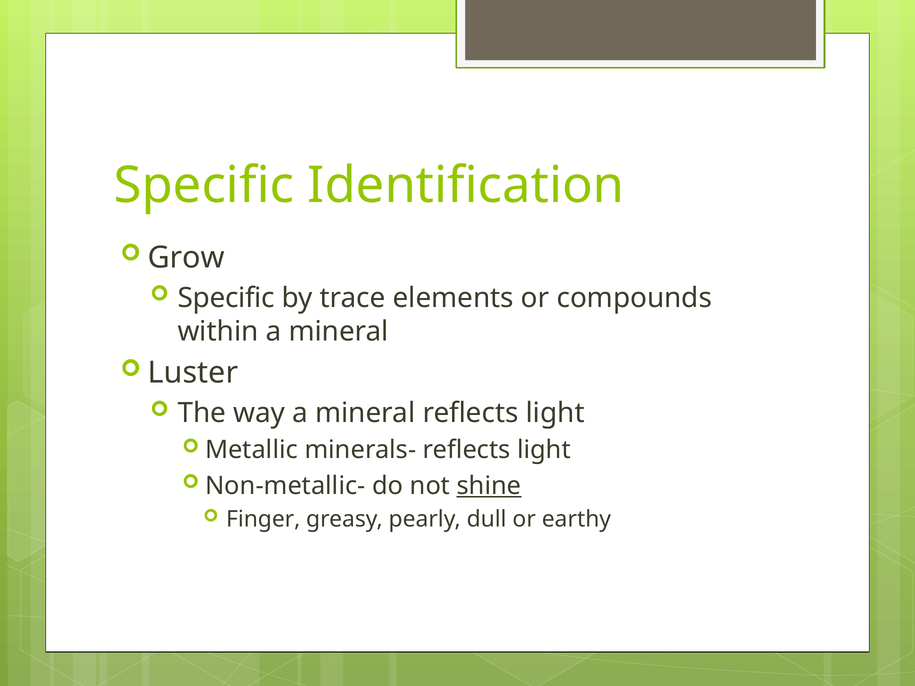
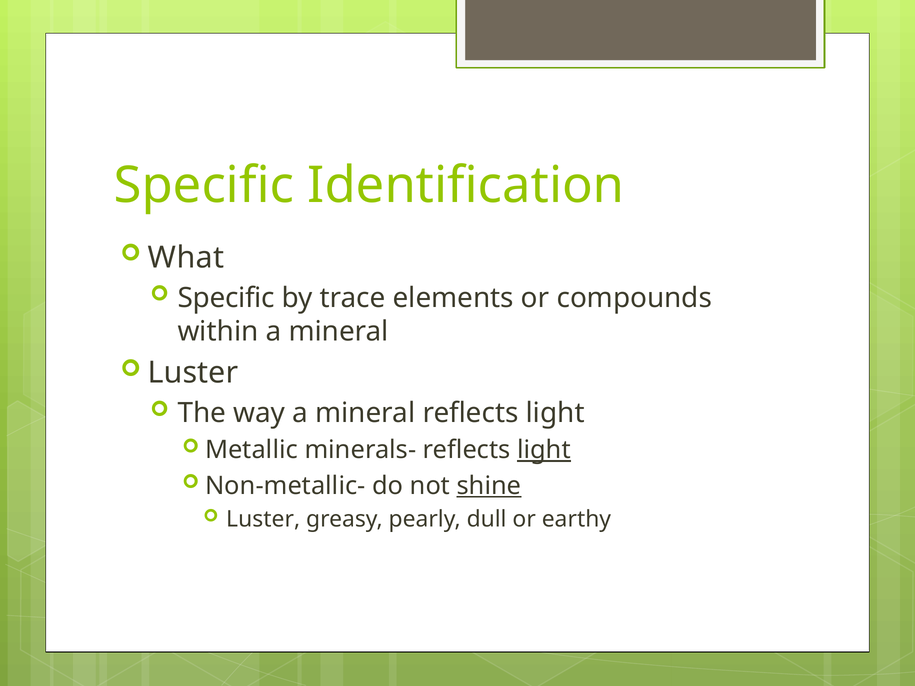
Grow: Grow -> What (186, 258)
light underline: none -> present (544, 450)
Finger: Finger -> Luster (263, 519)
